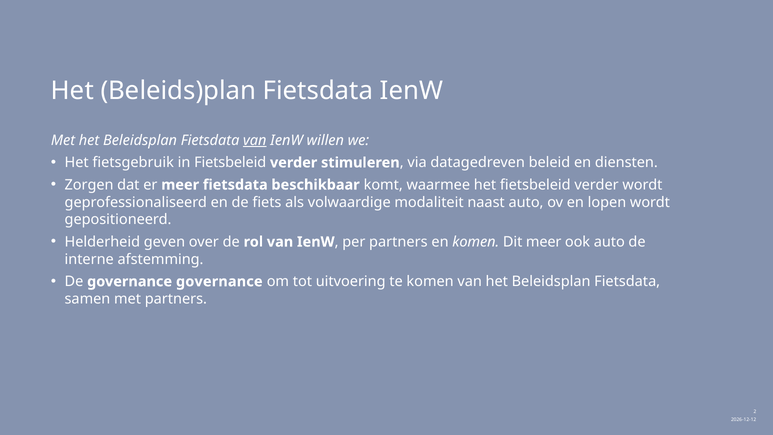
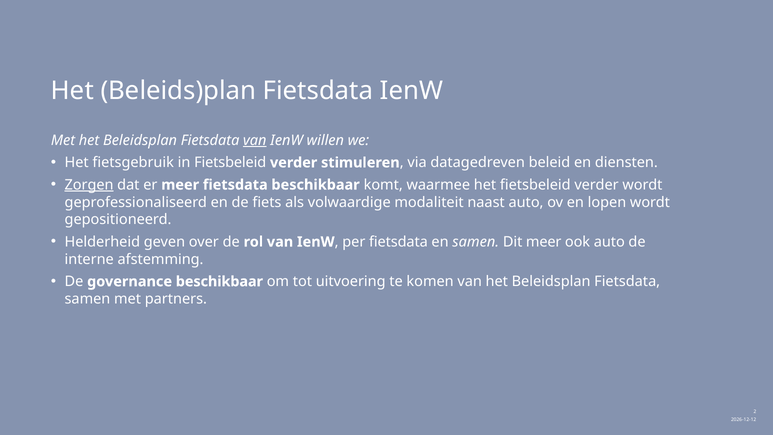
Zorgen underline: none -> present (89, 185)
per partners: partners -> fietsdata (398, 242)
en komen: komen -> samen (476, 242)
governance governance: governance -> beschikbaar (219, 281)
